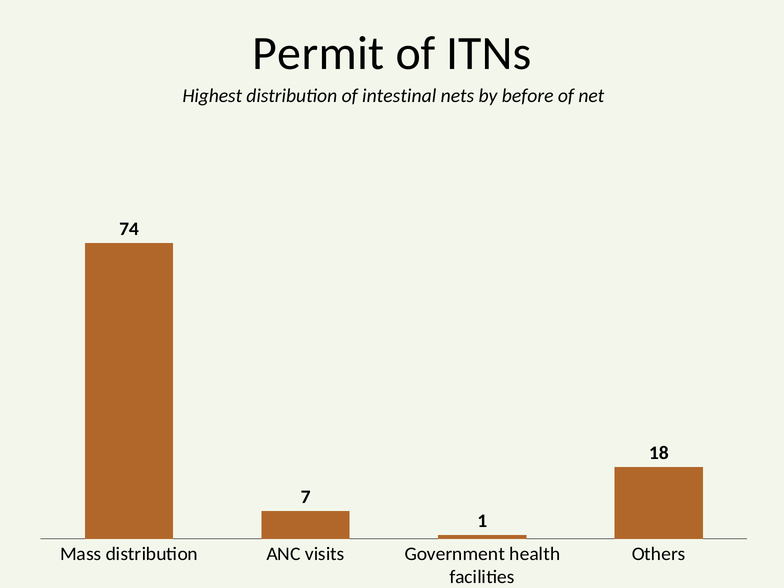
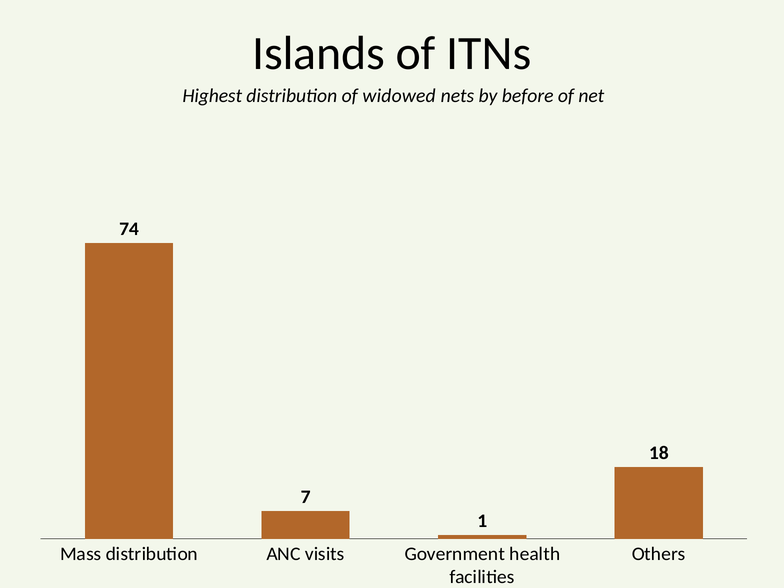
Permit: Permit -> Islands (319, 54)
intestinal: intestinal -> widowed (399, 96)
